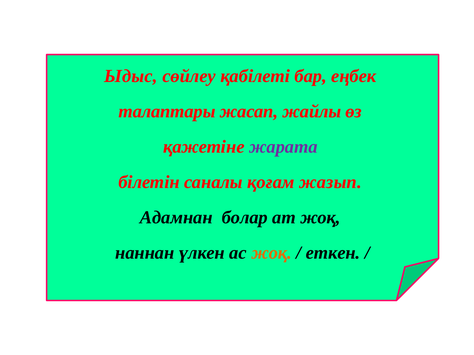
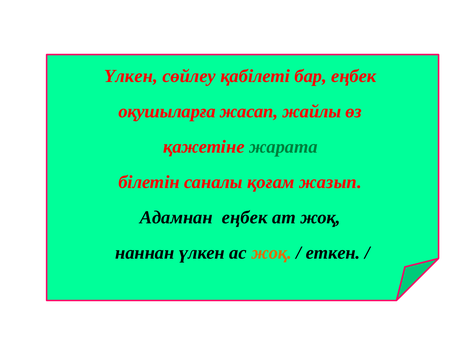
Ыдыс: Ыдыс -> Үлкен (131, 76)
талаптары: талаптары -> оқушыларға (167, 112)
жарата colour: purple -> green (283, 147)
Адамнан болар: болар -> еңбек (245, 218)
